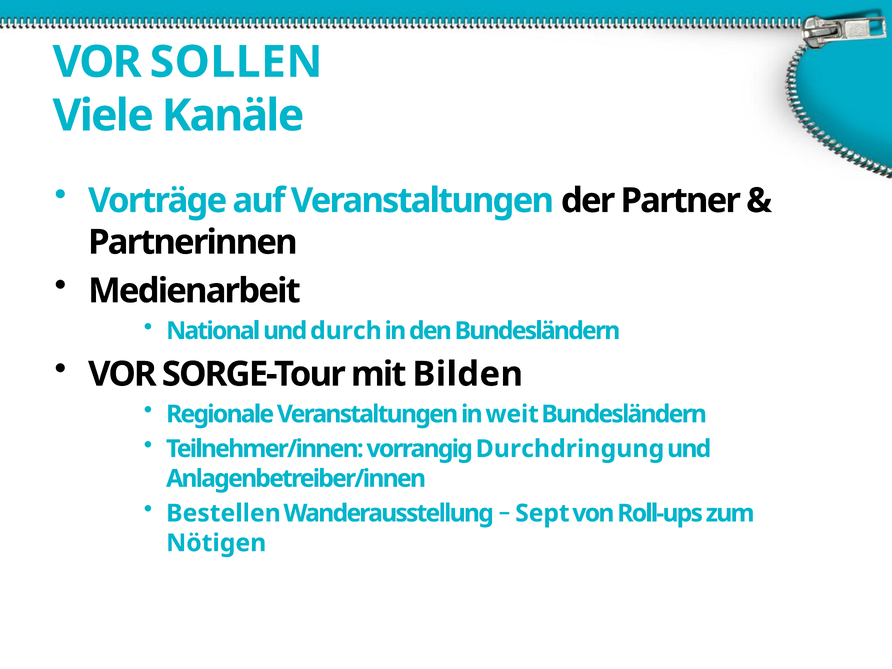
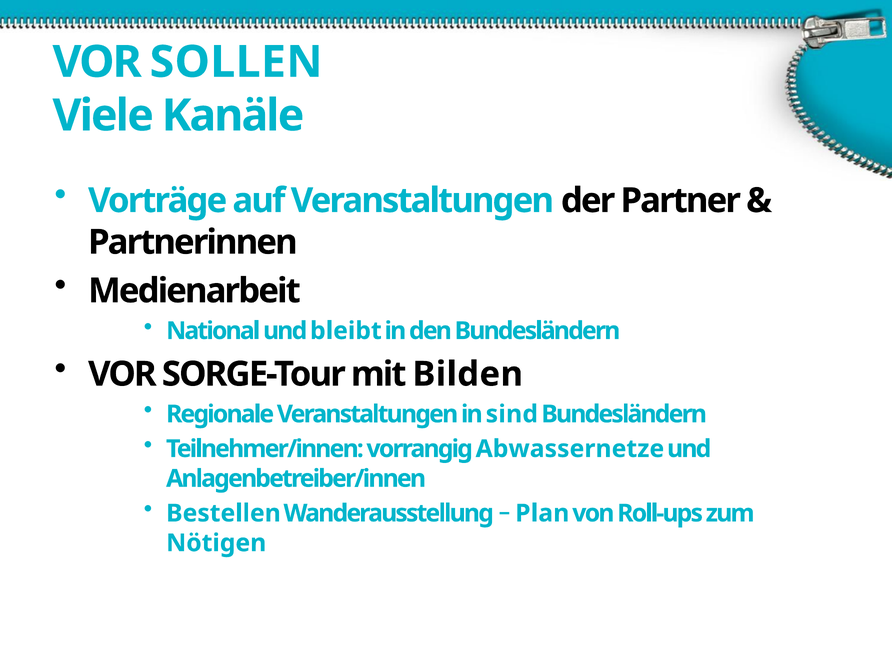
durch: durch -> bleibt (346, 331)
weit: weit -> sind (512, 414)
Durchdringung: Durchdringung -> Abwassernetze (570, 449)
Sept: Sept -> Plan (542, 513)
